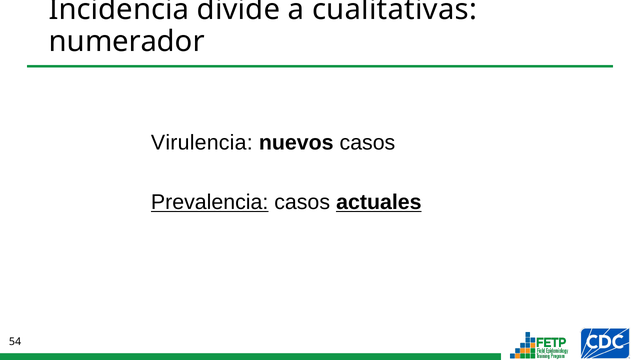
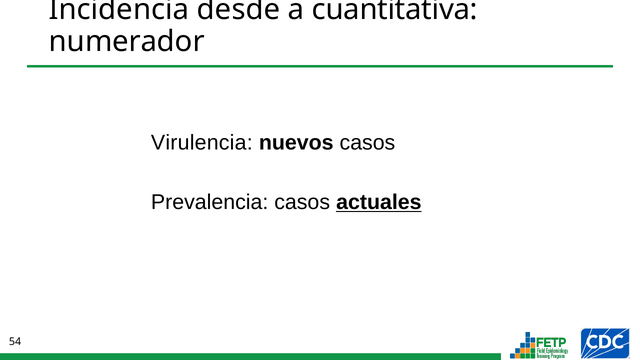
divide: divide -> desde (239, 10)
cualitativas: cualitativas -> cuantitativa (395, 10)
Prevalencia underline: present -> none (210, 202)
